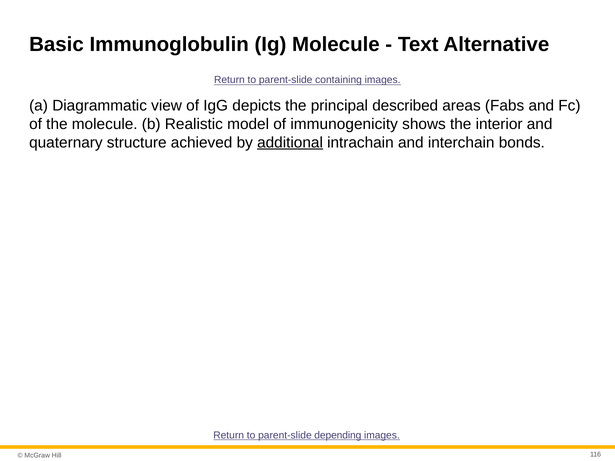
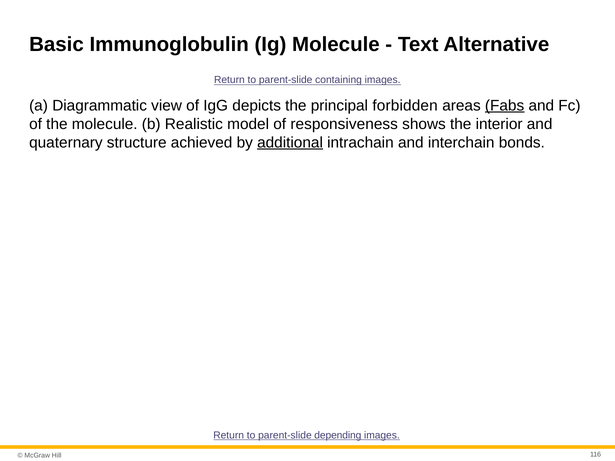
described: described -> forbidden (405, 106)
Fabs underline: none -> present (505, 106)
immunogenicity: immunogenicity -> responsiveness (344, 124)
